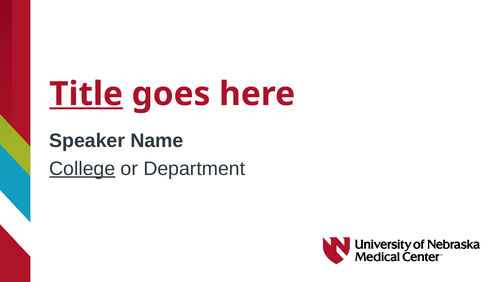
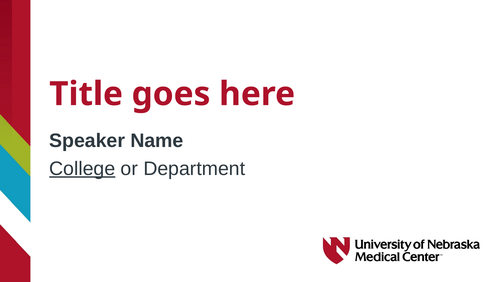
Title underline: present -> none (86, 94)
